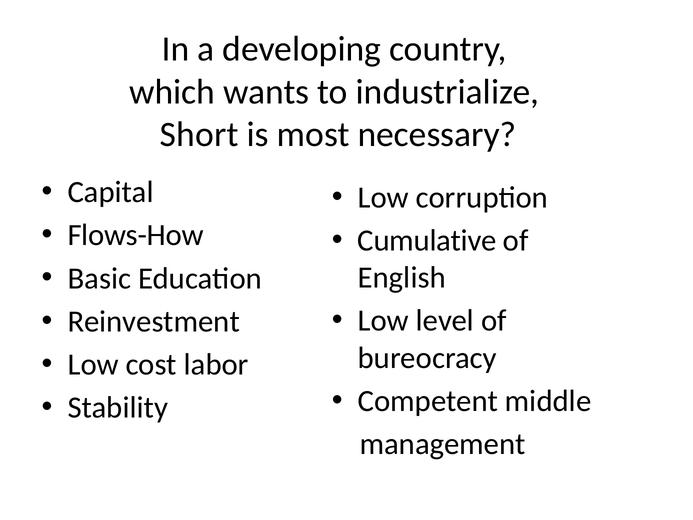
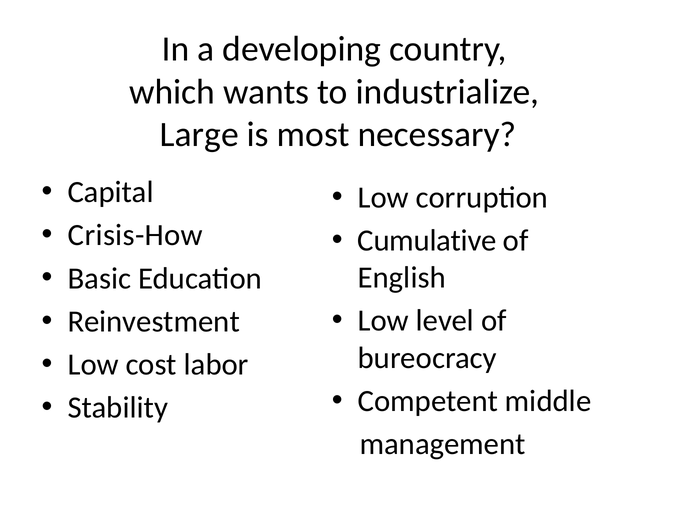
Short: Short -> Large (199, 135)
Flows-How: Flows-How -> Crisis-How (135, 235)
